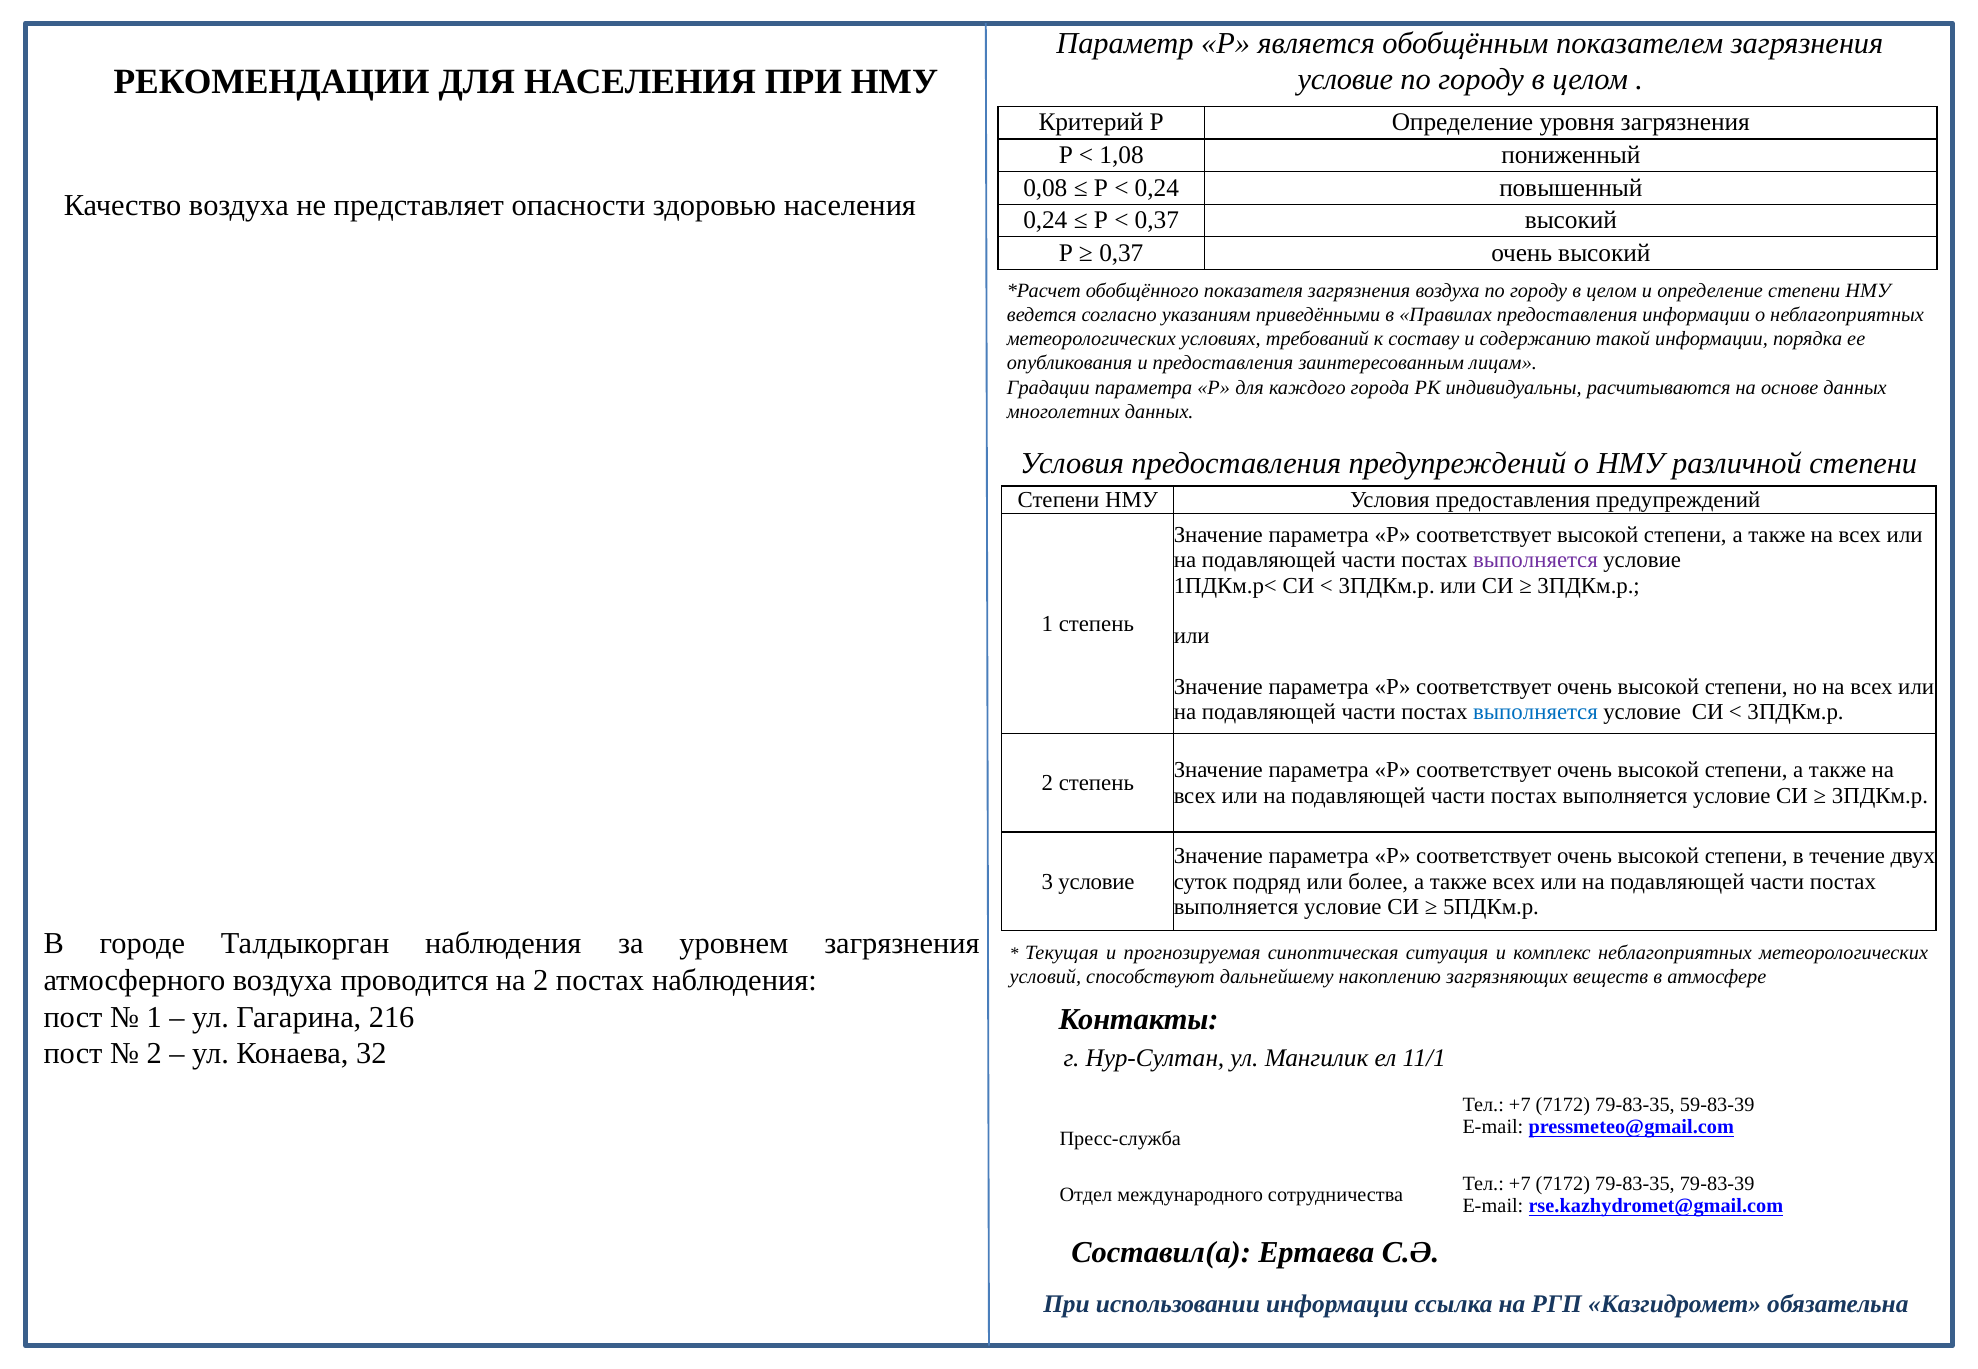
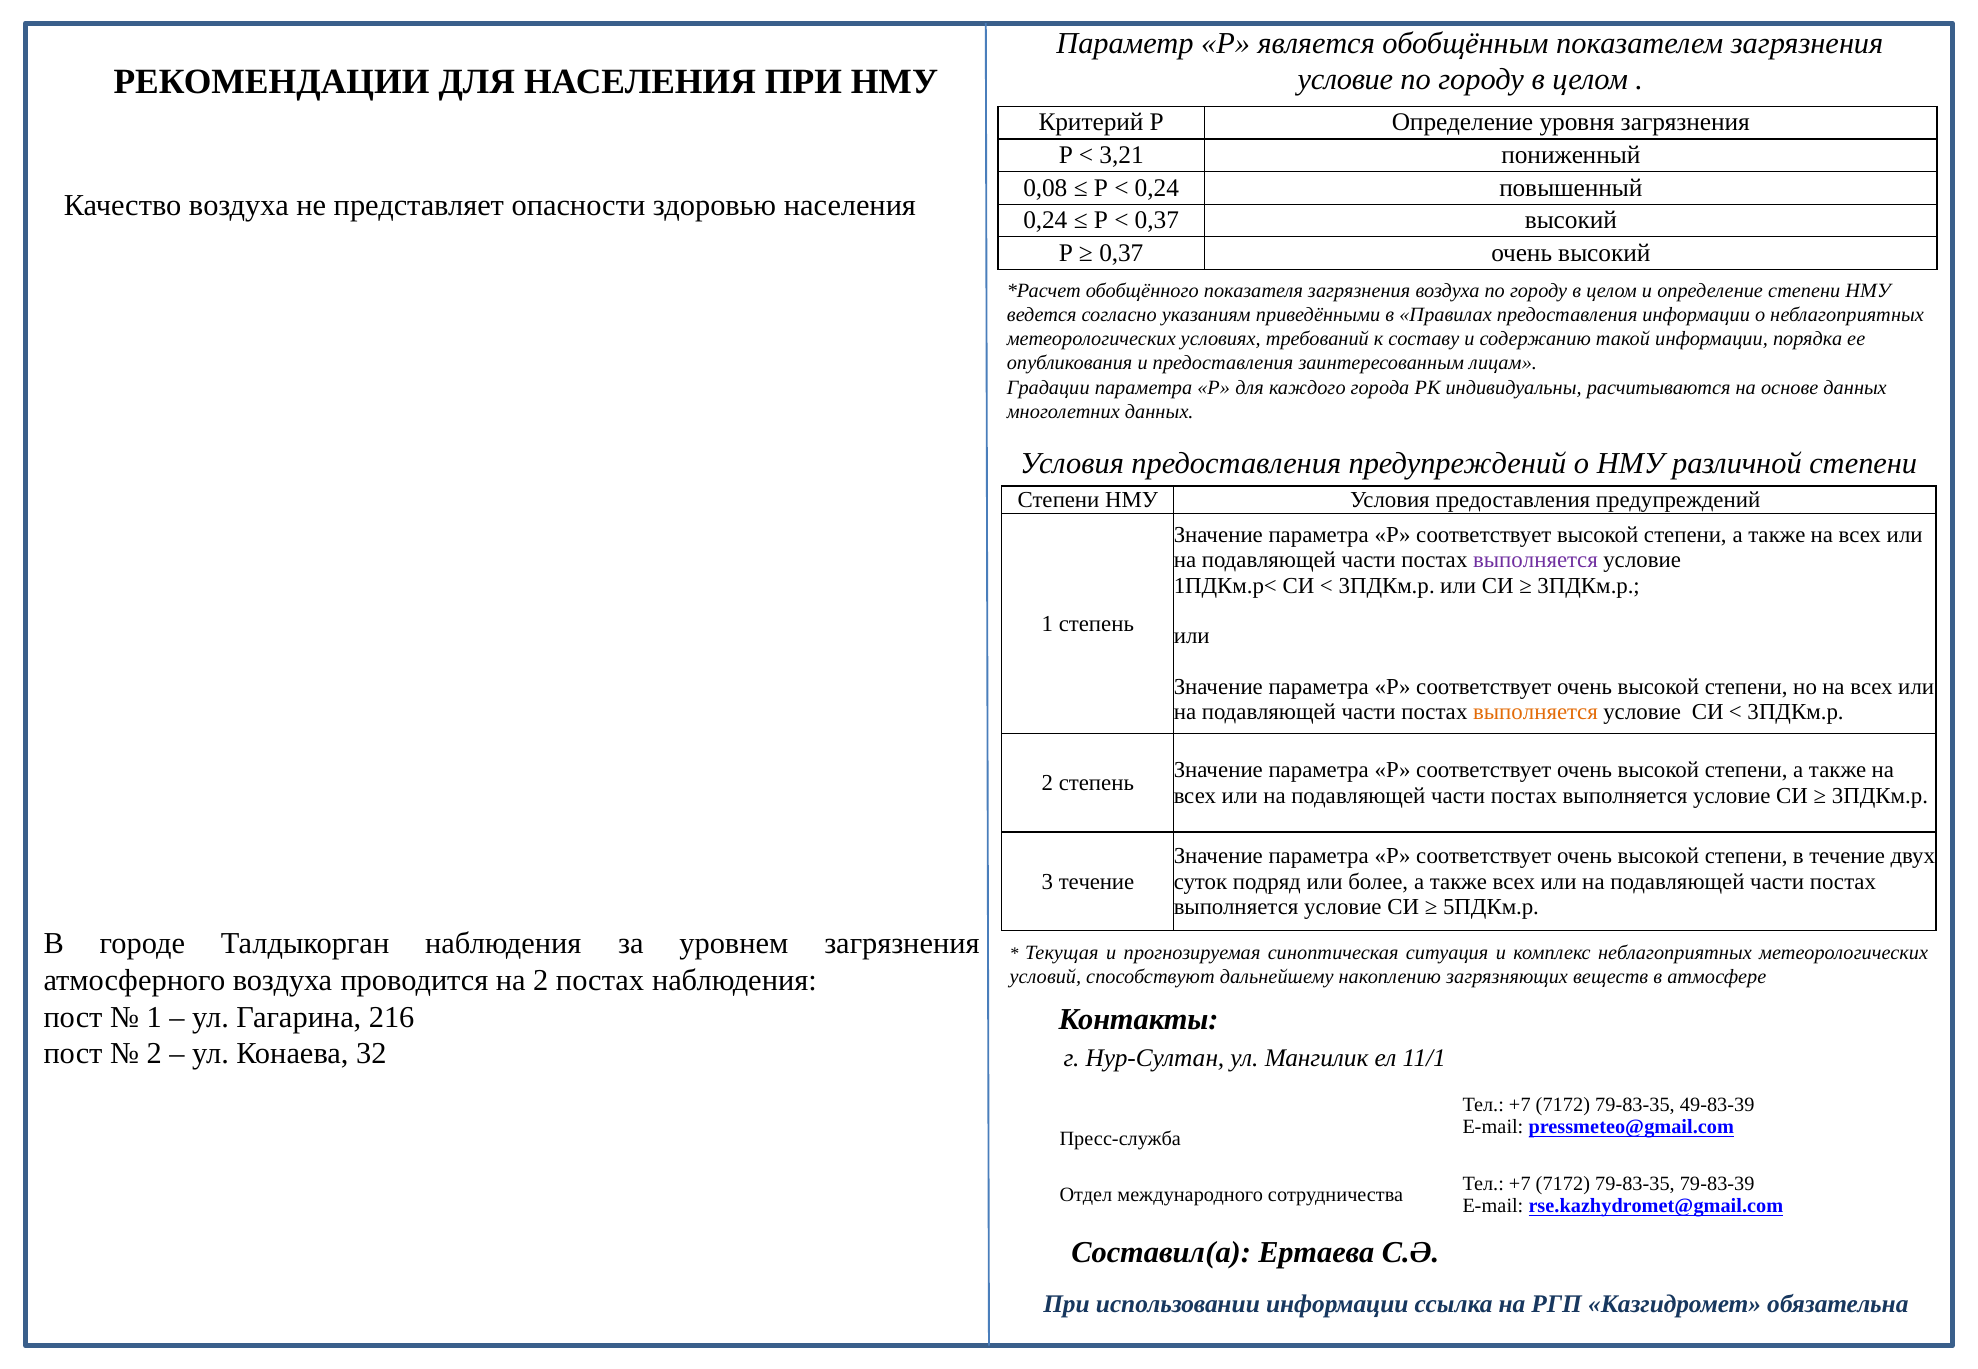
1,08: 1,08 -> 3,21 (1122, 155)
выполняется colour: blue -> orange (1535, 712)
3 условие: условие -> течение (1096, 882)
59-83-39: 59-83-39 -> 49-83-39 (1717, 1105)
